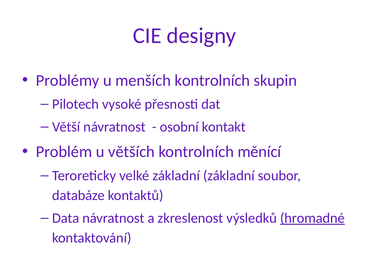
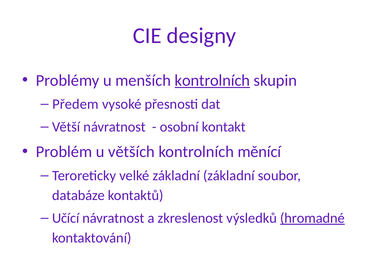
kontrolních underline: none -> present (212, 80)
Pilotech: Pilotech -> Předem (75, 104)
Data: Data -> Učící (66, 218)
